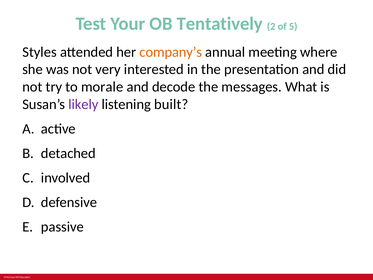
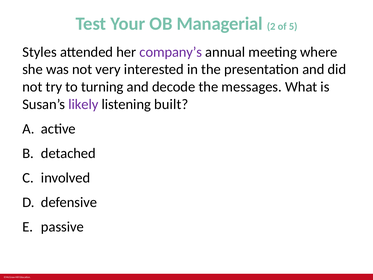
Tentatively: Tentatively -> Managerial (220, 24)
company’s colour: orange -> purple (171, 52)
morale: morale -> turning (102, 87)
